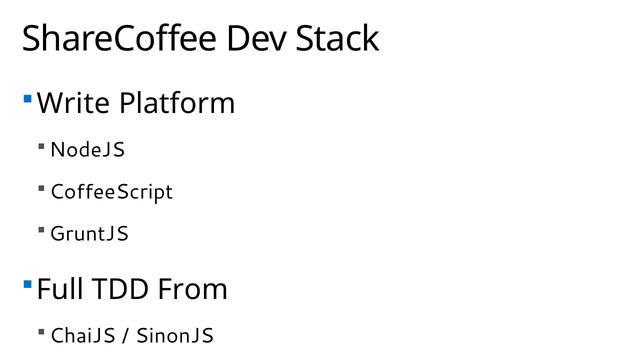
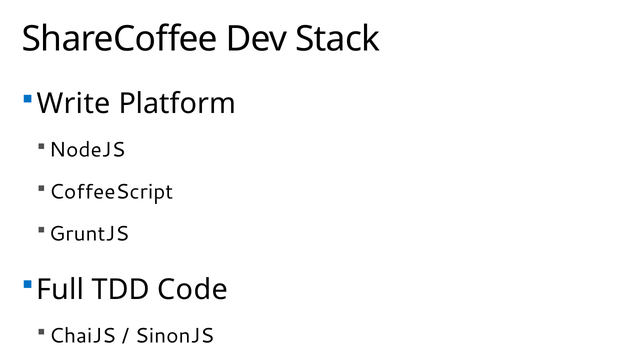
From: From -> Code (193, 289)
